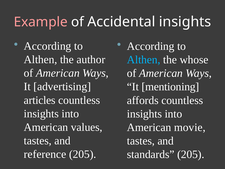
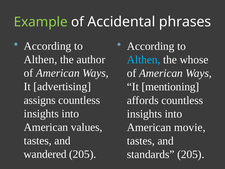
Example colour: pink -> light green (41, 22)
Accidental insights: insights -> phrases (185, 22)
articles: articles -> assigns (40, 100)
reference: reference -> wandered (45, 154)
